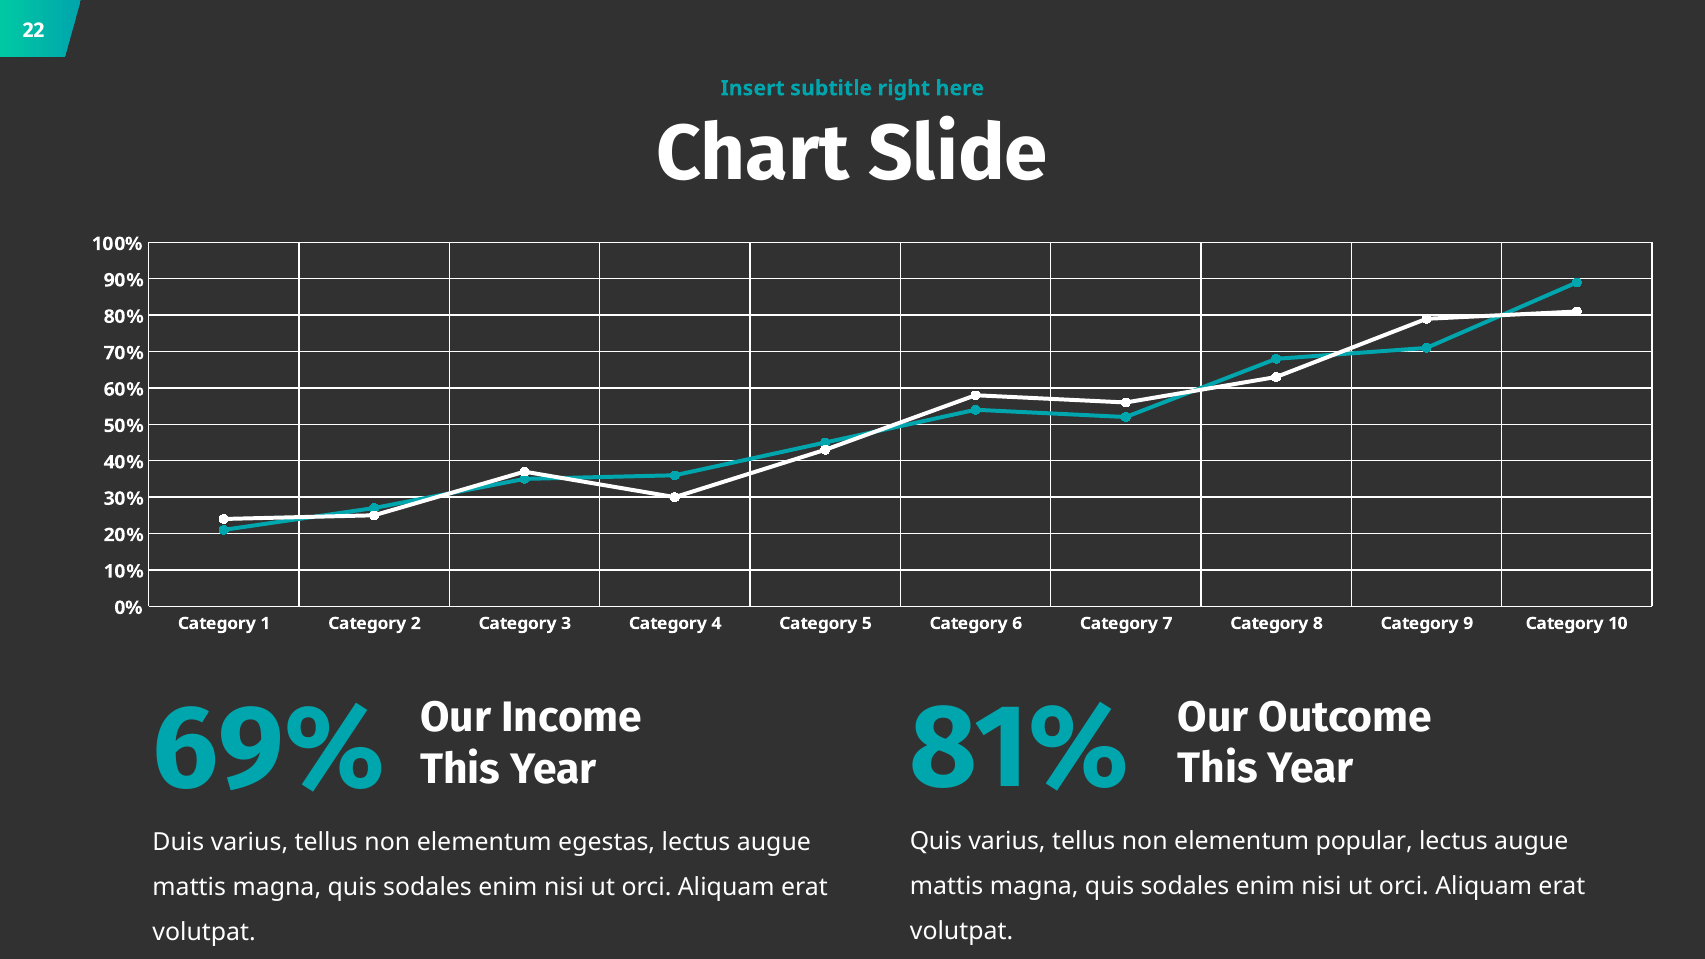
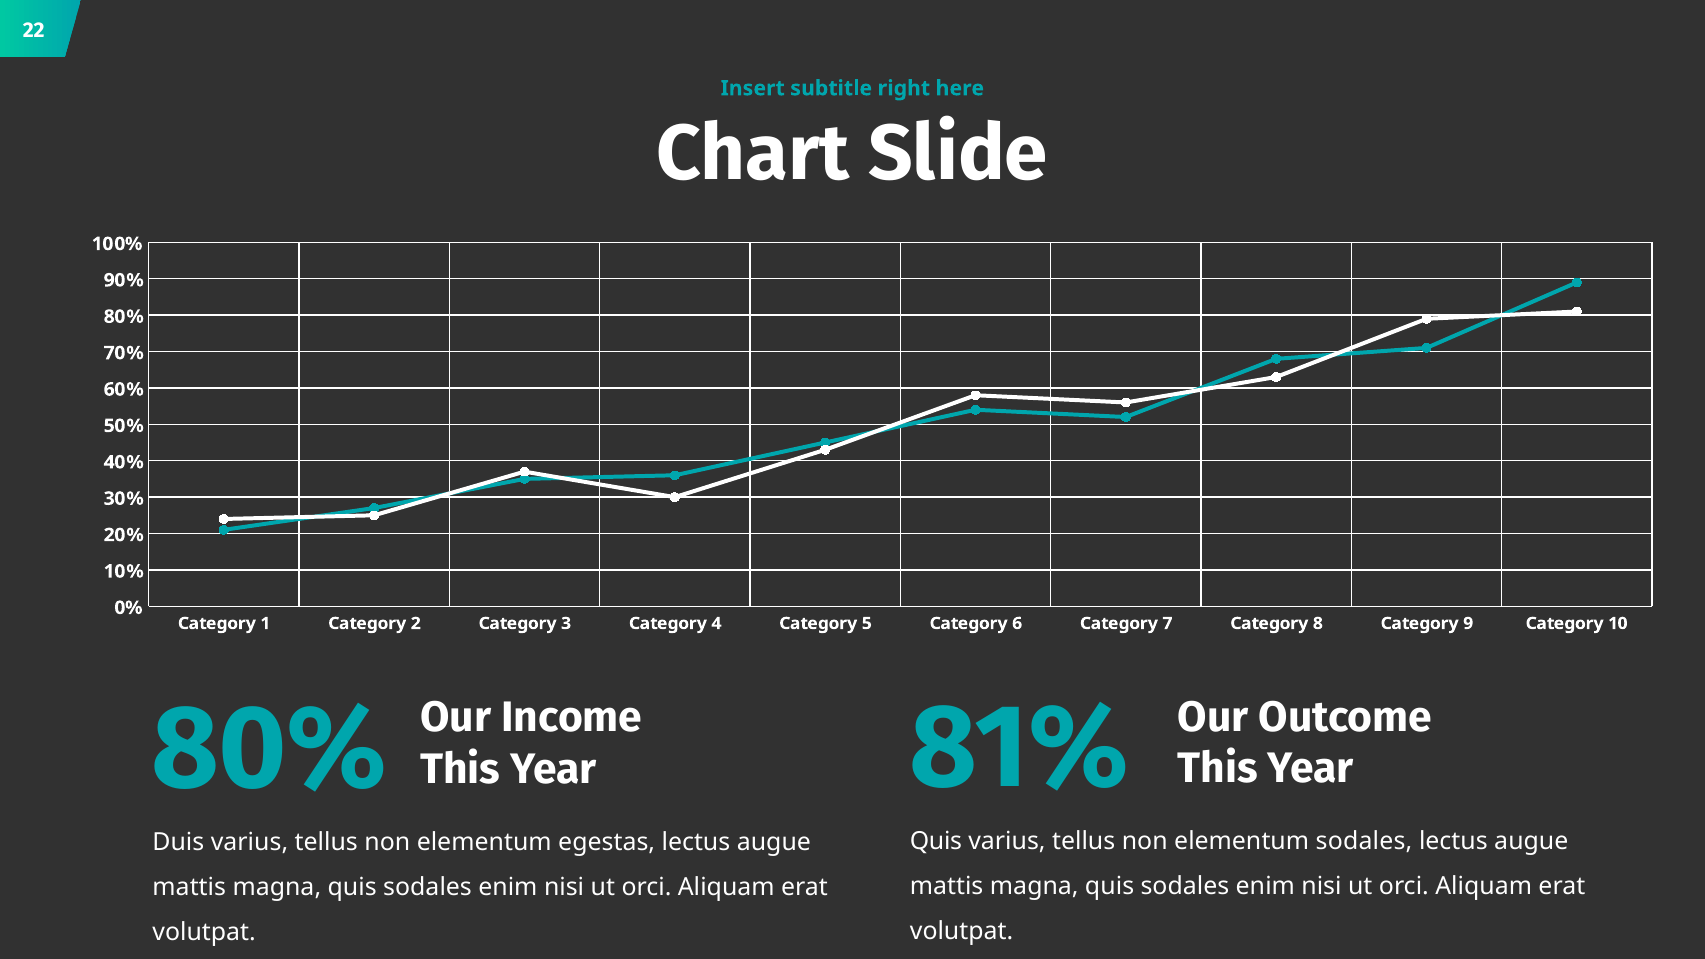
69%: 69% -> 80% (269, 748)
elementum popular: popular -> sodales (1364, 842)
